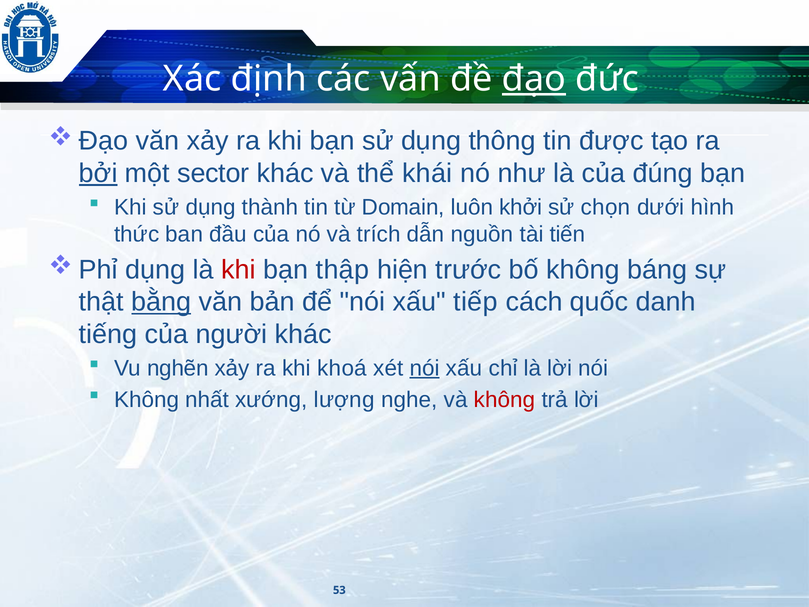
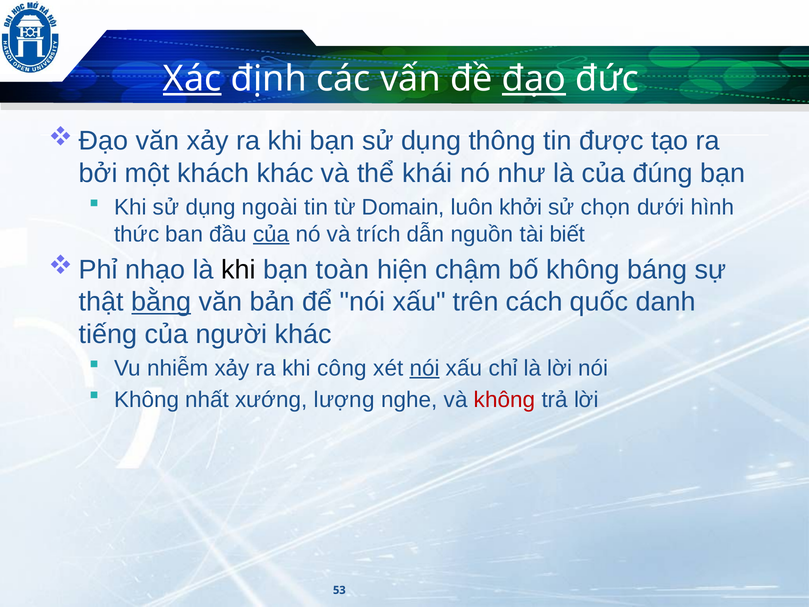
Xác underline: none -> present (192, 79)
bởi underline: present -> none (98, 173)
sector: sector -> khách (213, 173)
thành: thành -> ngoài (270, 207)
của underline: none -> present (271, 234)
tiến: tiến -> biết (567, 234)
dụng: dụng -> nhạo (155, 270)
khi colour: red -> black (238, 270)
thập: thập -> toàn (342, 270)
trước: trước -> chậm (468, 270)
tiếp: tiếp -> trên (476, 302)
nghẽn: nghẽn -> nhiễm (178, 368)
khoá: khoá -> công (342, 368)
